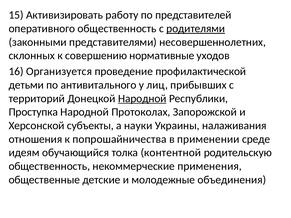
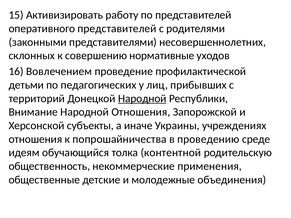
оперативного общественность: общественность -> представителей (117, 29)
родителями underline: present -> none (196, 29)
Организуется: Организуется -> Вовлечением (59, 72)
антивитального: антивитального -> педагогических (99, 85)
Проступка: Проступка -> Внимание (33, 112)
Народной Протоколах: Протоколах -> Отношения (141, 112)
науки: науки -> иначе (138, 126)
налаживания: налаживания -> учреждениях (234, 126)
применении: применении -> проведению (208, 139)
